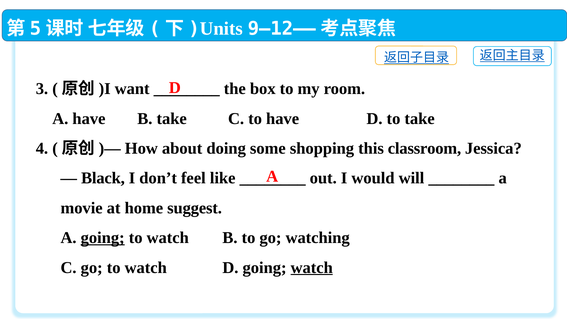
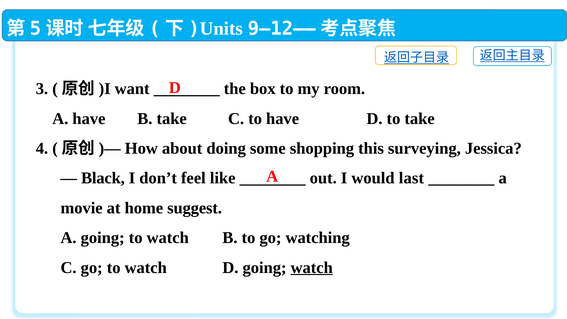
classroom: classroom -> surveying (424, 148)
will: will -> last (411, 178)
going underline: present -> none (103, 238)
